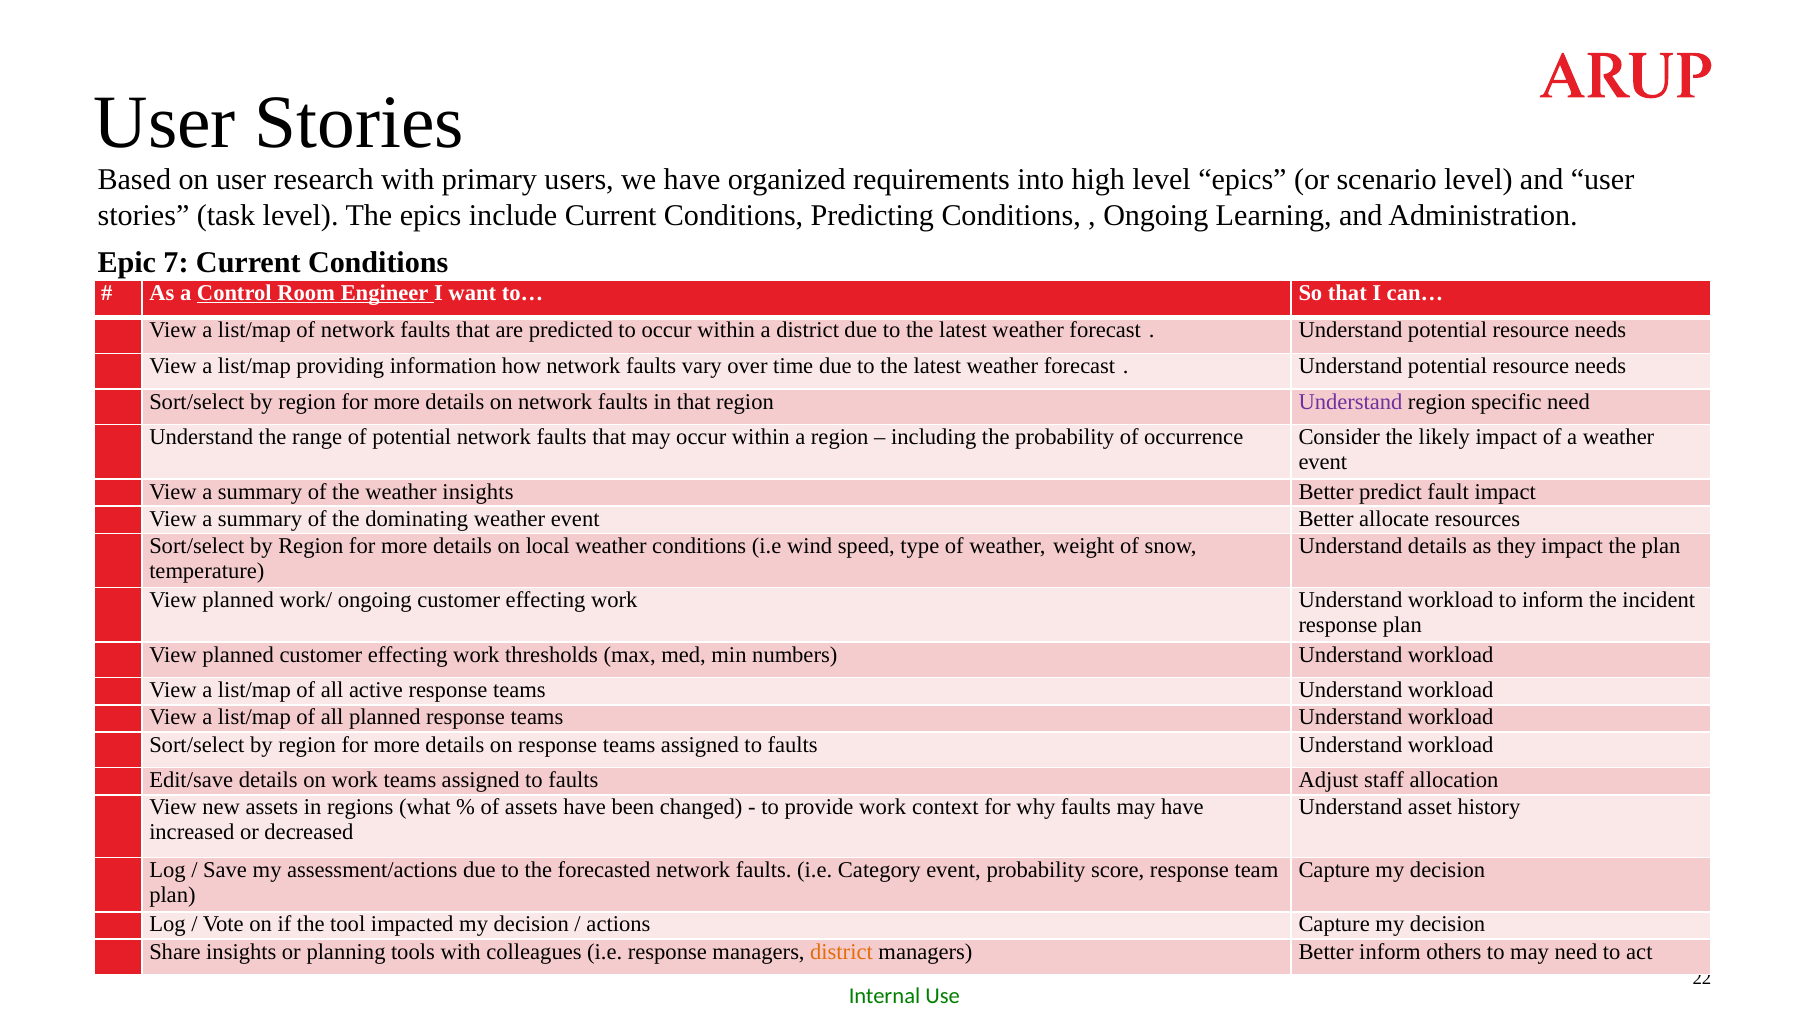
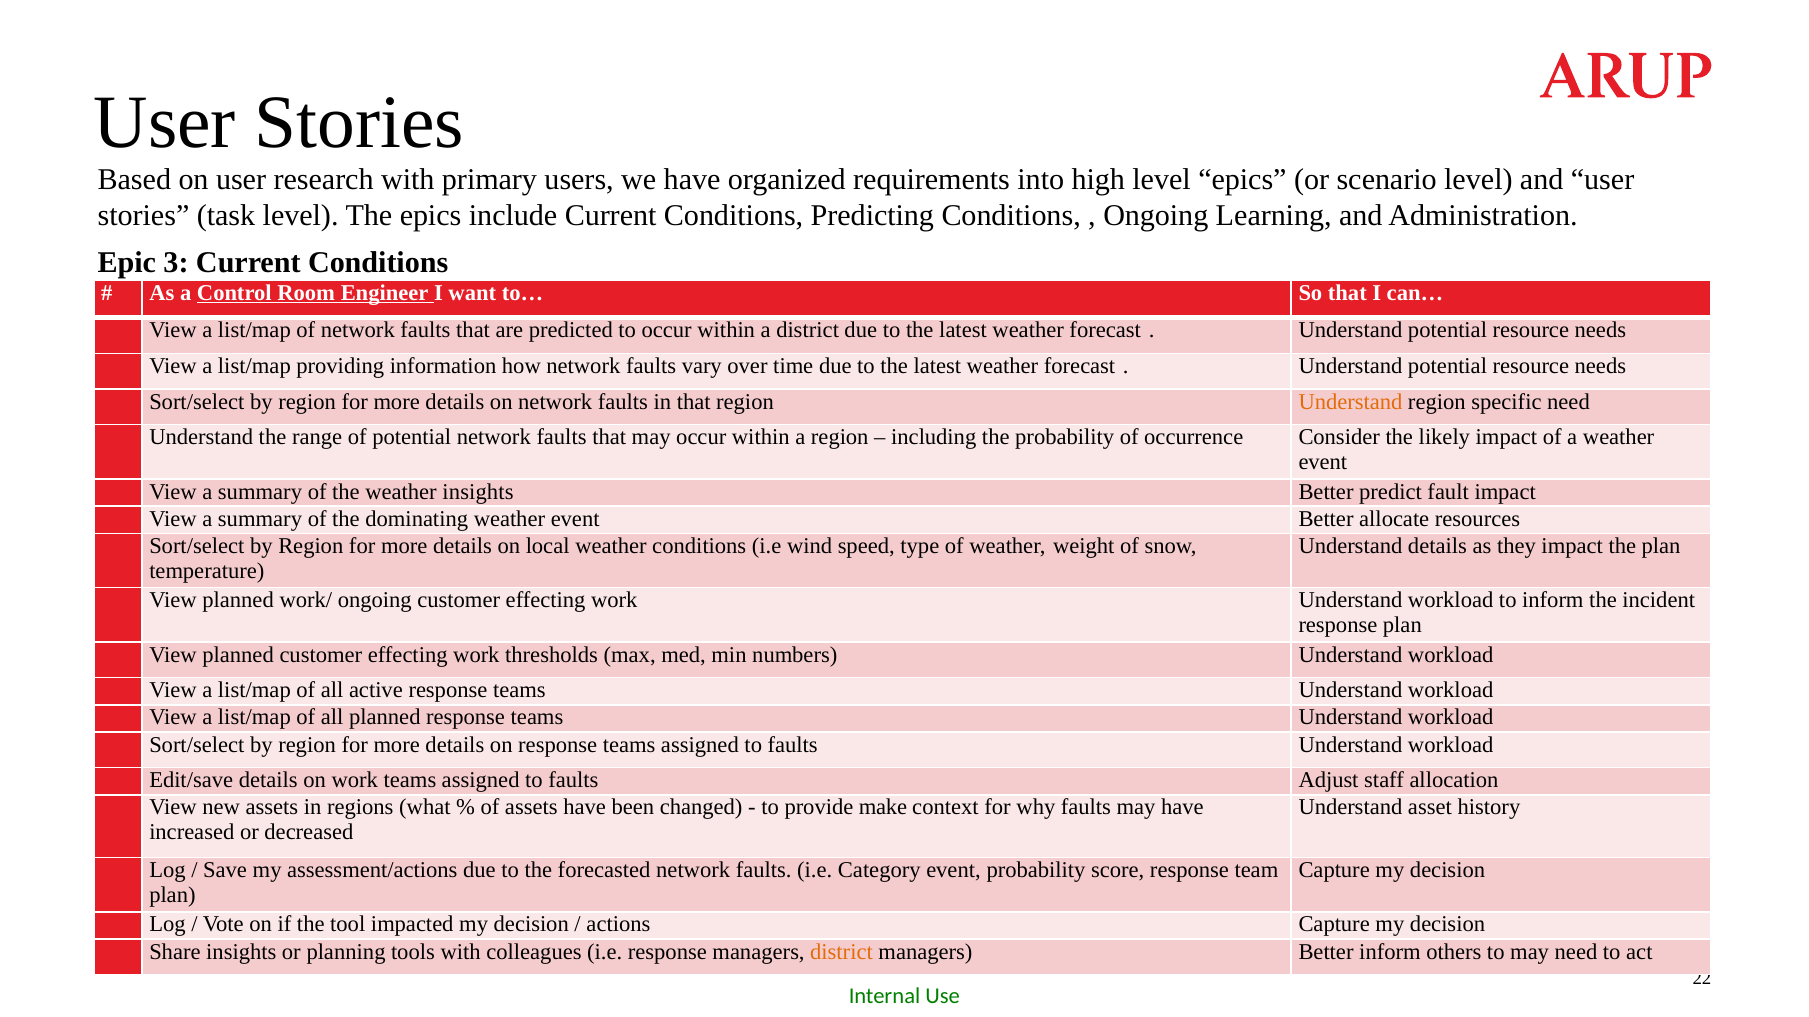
7: 7 -> 3 (176, 263)
Understand colour: purple -> orange (1350, 402)
provide work: work -> make (883, 808)
